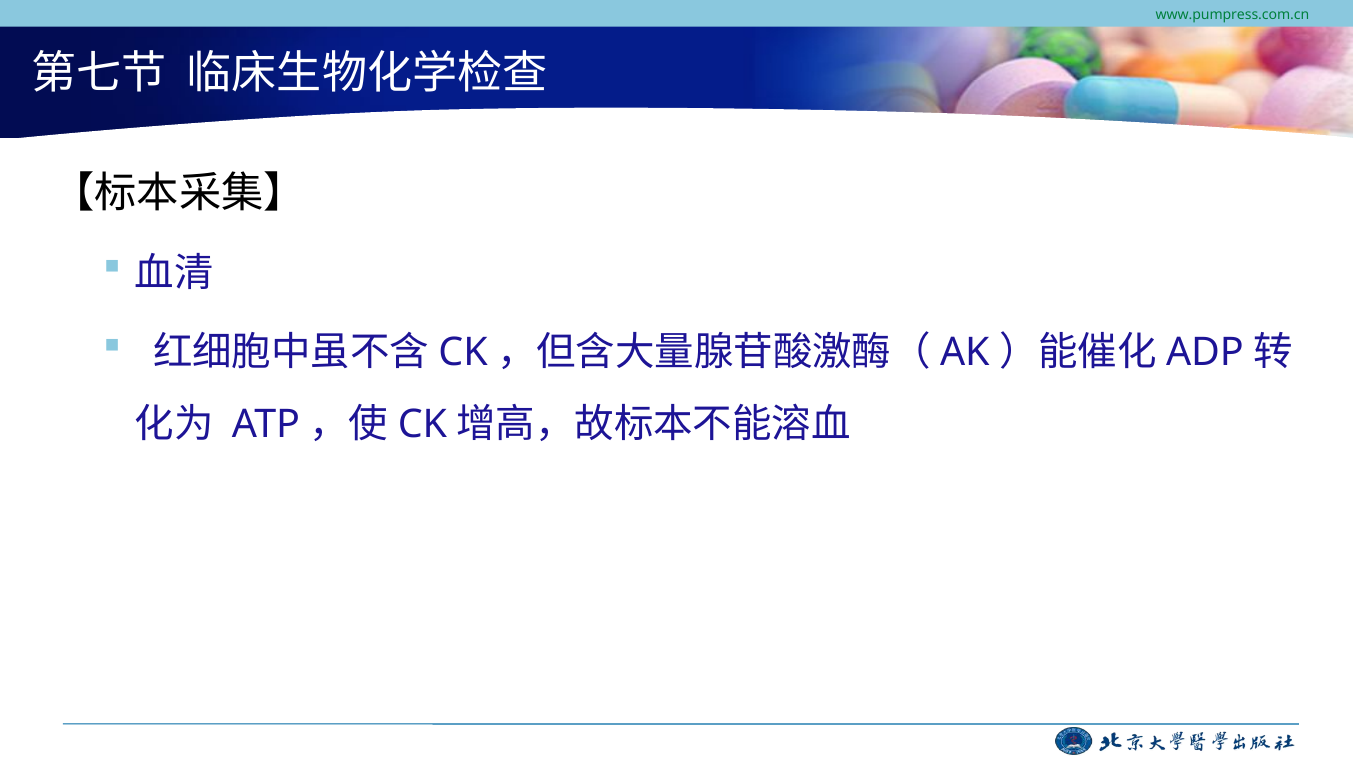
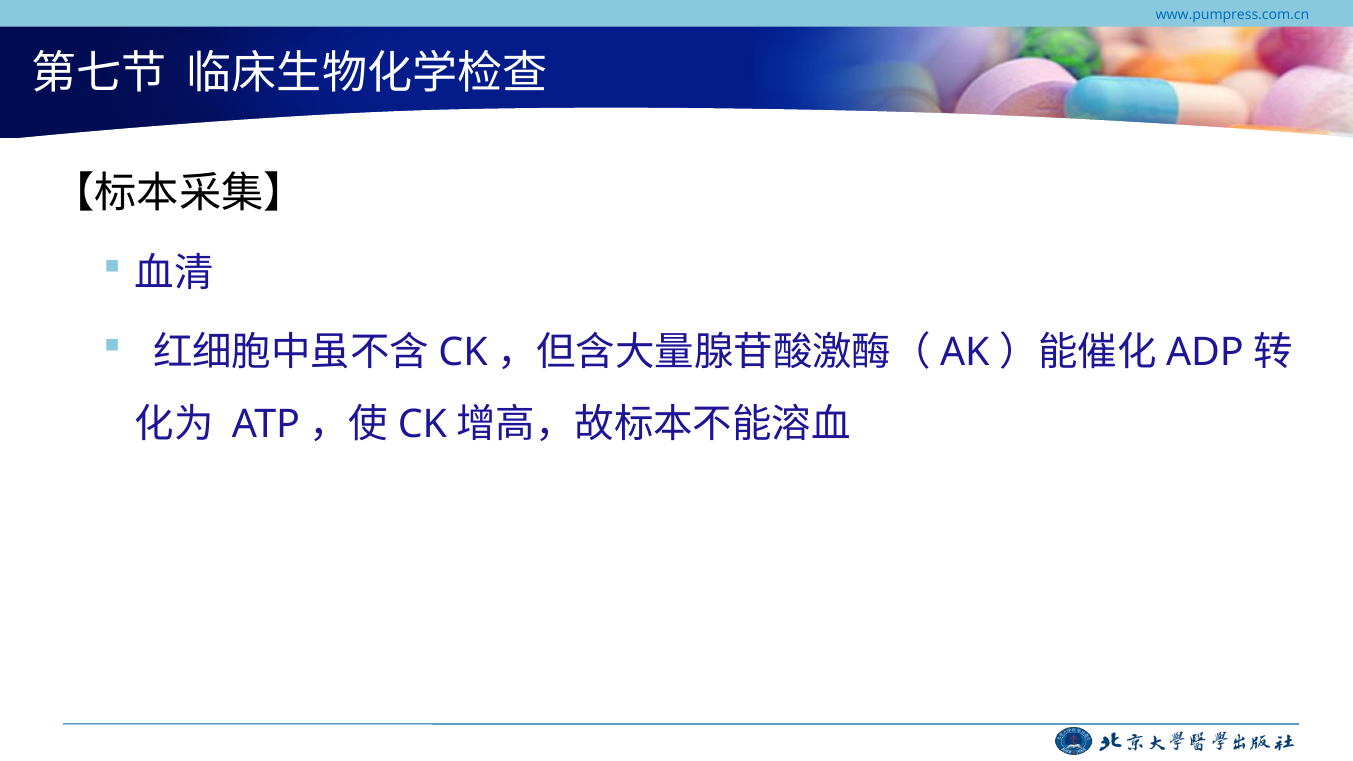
www.pumpress.com.cn colour: green -> blue (1232, 15)
